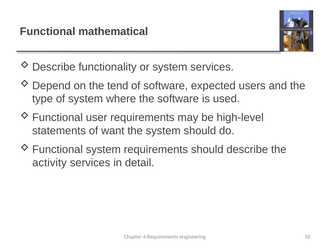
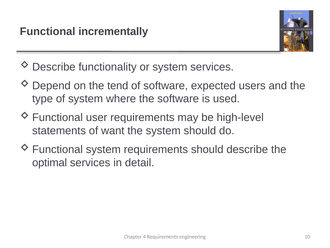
mathematical: mathematical -> incrementally (113, 31)
activity: activity -> optimal (50, 162)
